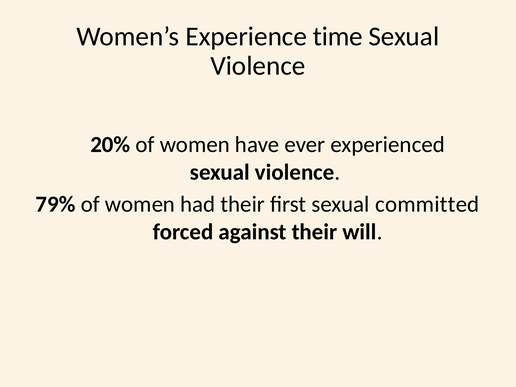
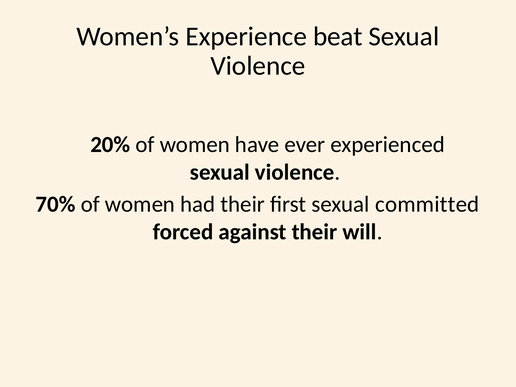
time: time -> beat (338, 37)
79%: 79% -> 70% (56, 204)
